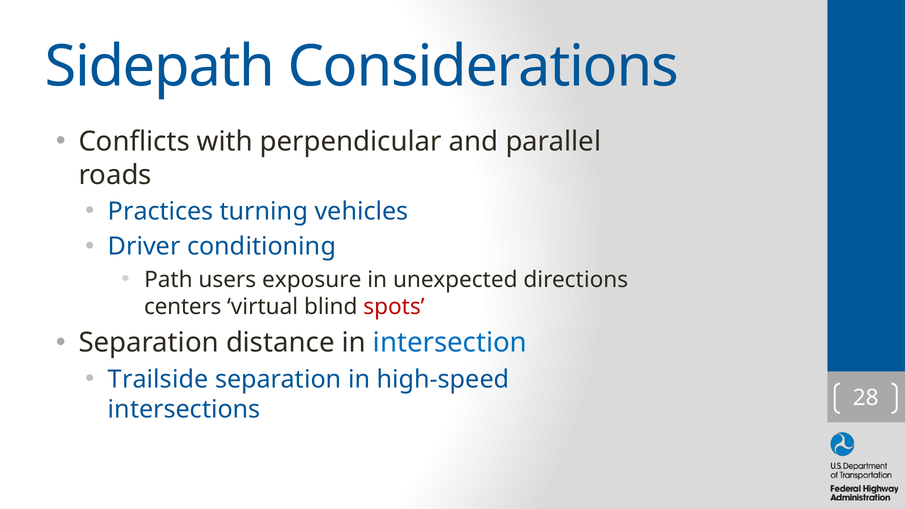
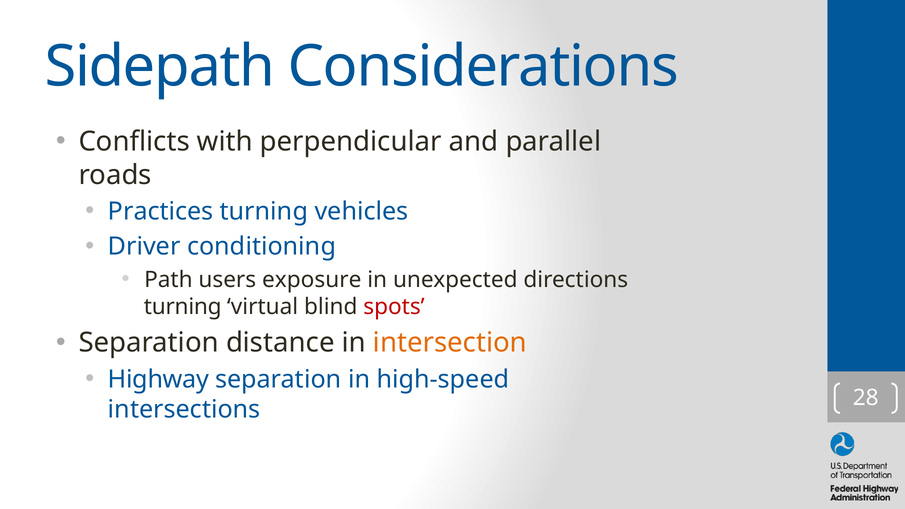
centers: centers -> turning (183, 307)
intersection colour: blue -> orange (450, 343)
Trailside: Trailside -> Highway (158, 379)
